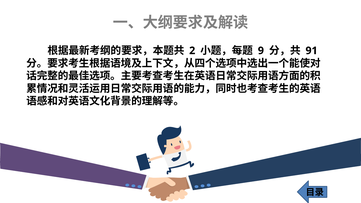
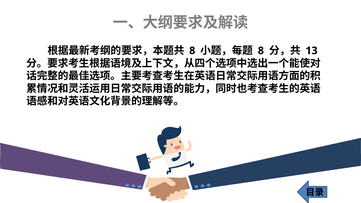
2: 2 -> 8 (192, 51)
9: 9 -> 8 (261, 51)
91: 91 -> 13 (312, 51)
